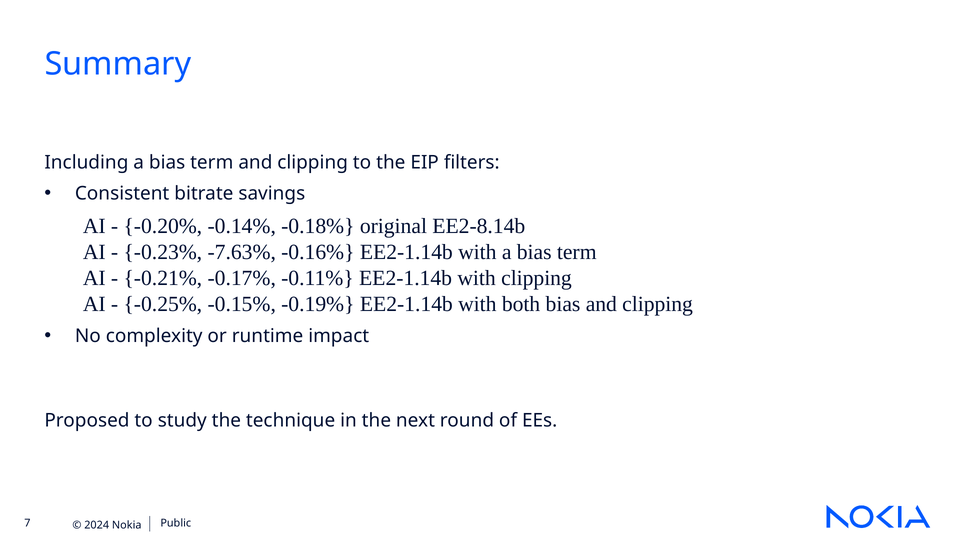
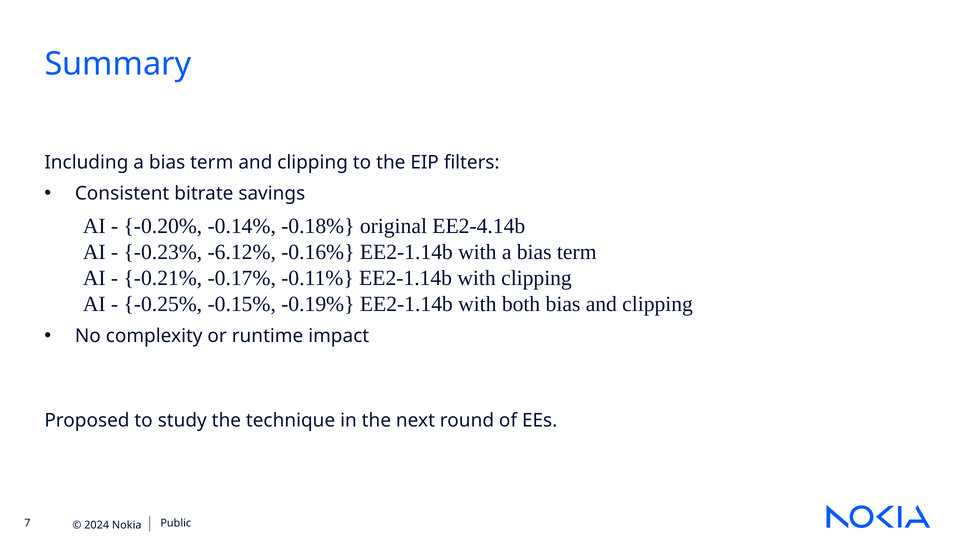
EE2-8.14b: EE2-8.14b -> EE2-4.14b (479, 226)
-7.63%: -7.63% -> -6.12% (242, 252)
